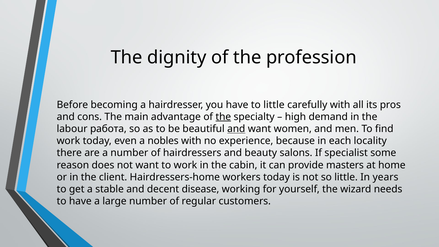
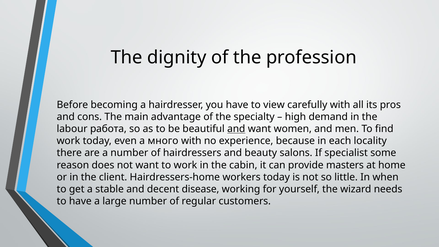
to little: little -> view (274, 105)
the underline: present -> none (223, 117)
nobles: nobles -> много (163, 141)
years: years -> when (386, 177)
